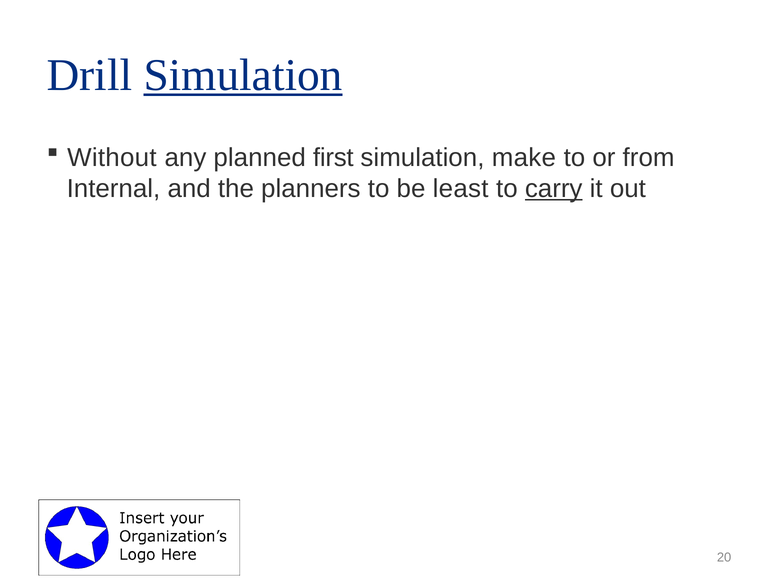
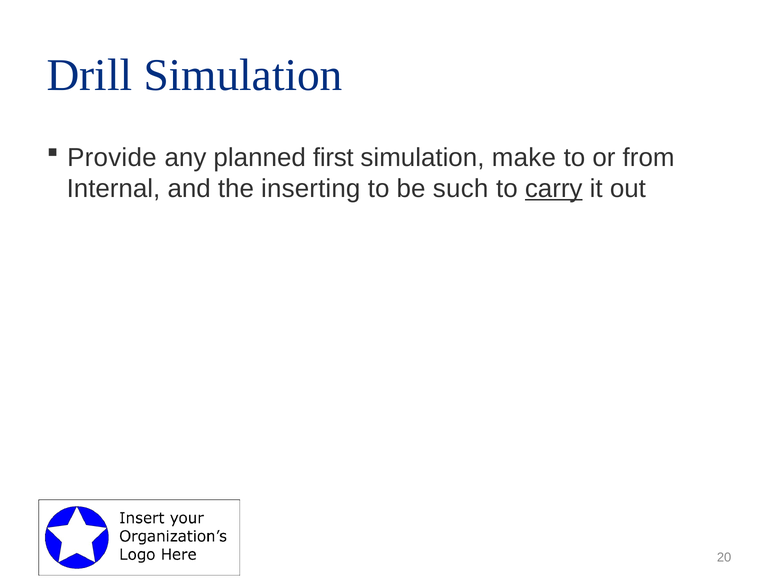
Simulation underline: present -> none (243, 75)
Without: Without -> Provide (112, 157)
planners: planners -> inserting (311, 189)
least: least -> such (461, 189)
